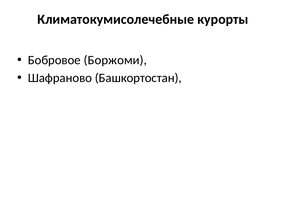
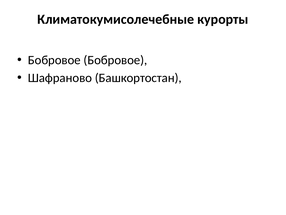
Бобровое Боржоми: Боржоми -> Бобровое (115, 60)
